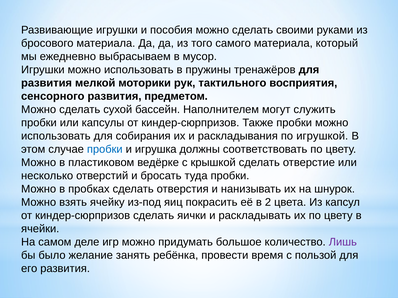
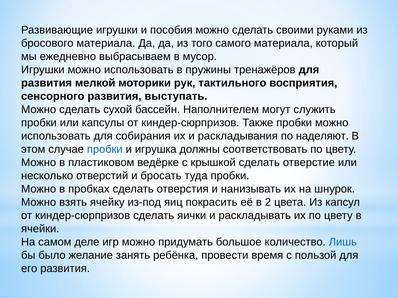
предметом: предметом -> выступать (176, 96)
игрушкой: игрушкой -> наделяют (322, 136)
Лишь colour: purple -> blue (343, 242)
